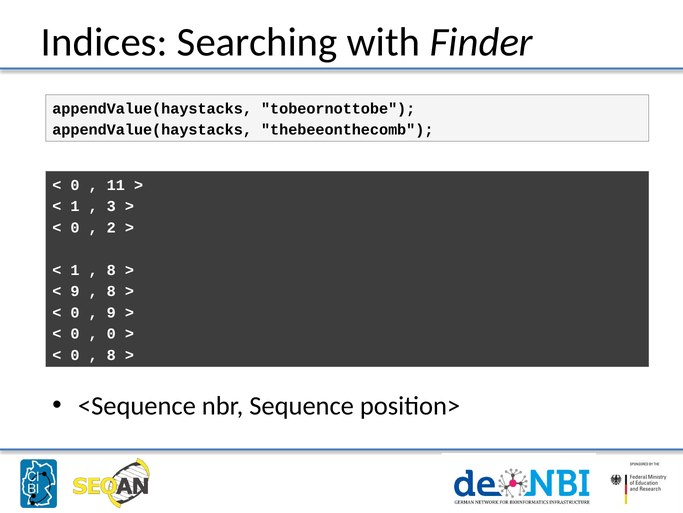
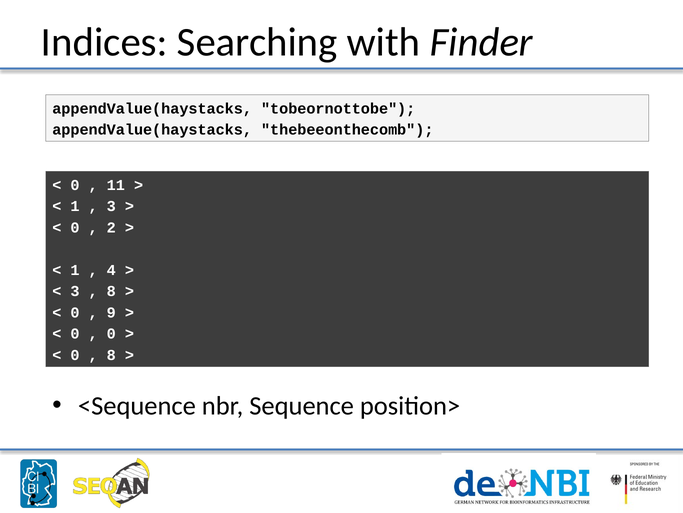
8: 8 -> 4 (111, 270)
9: 9 -> 3 (75, 291)
